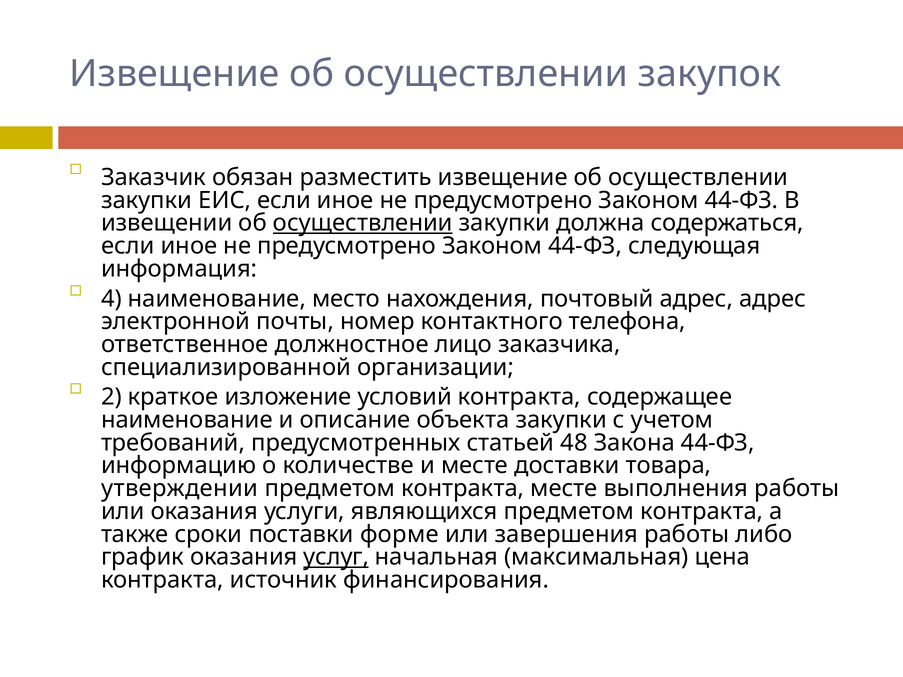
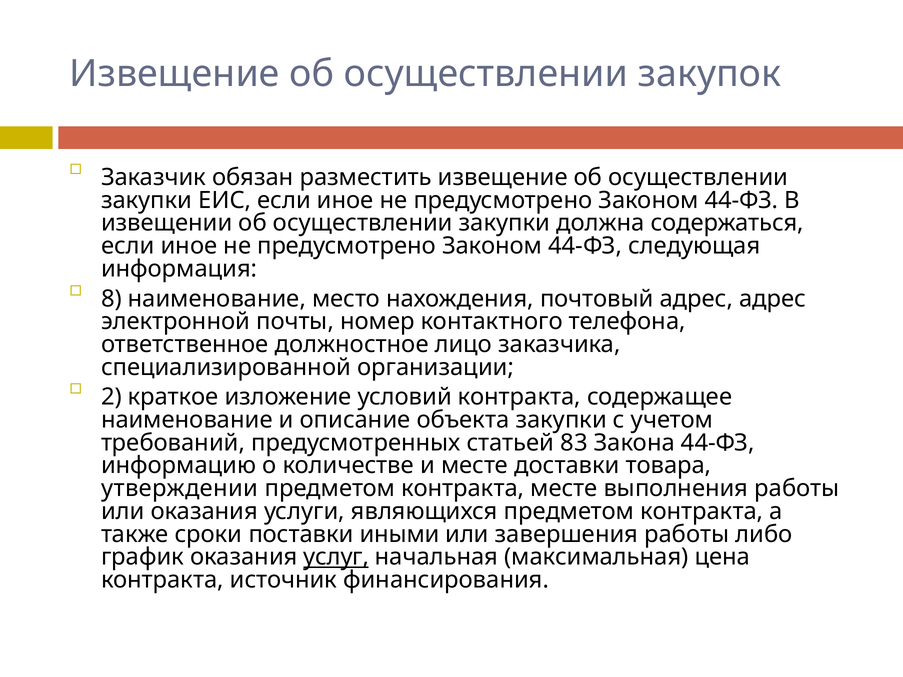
осуществлении underline: present -> none (363, 223)
4: 4 -> 8 (111, 299)
48: 48 -> 83 (574, 443)
форме: форме -> иными (400, 534)
